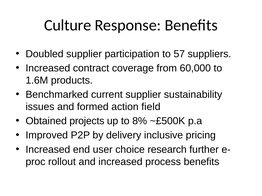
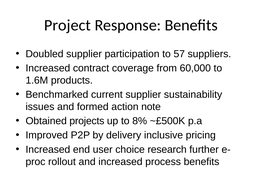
Culture: Culture -> Project (68, 25)
field: field -> note (151, 107)
